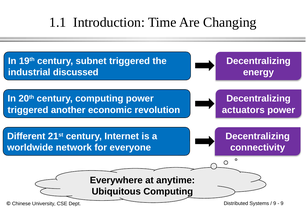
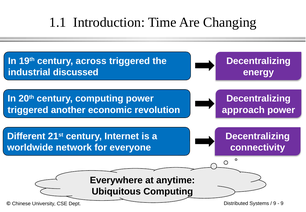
subnet: subnet -> across (91, 61)
actuators: actuators -> approach (243, 110)
